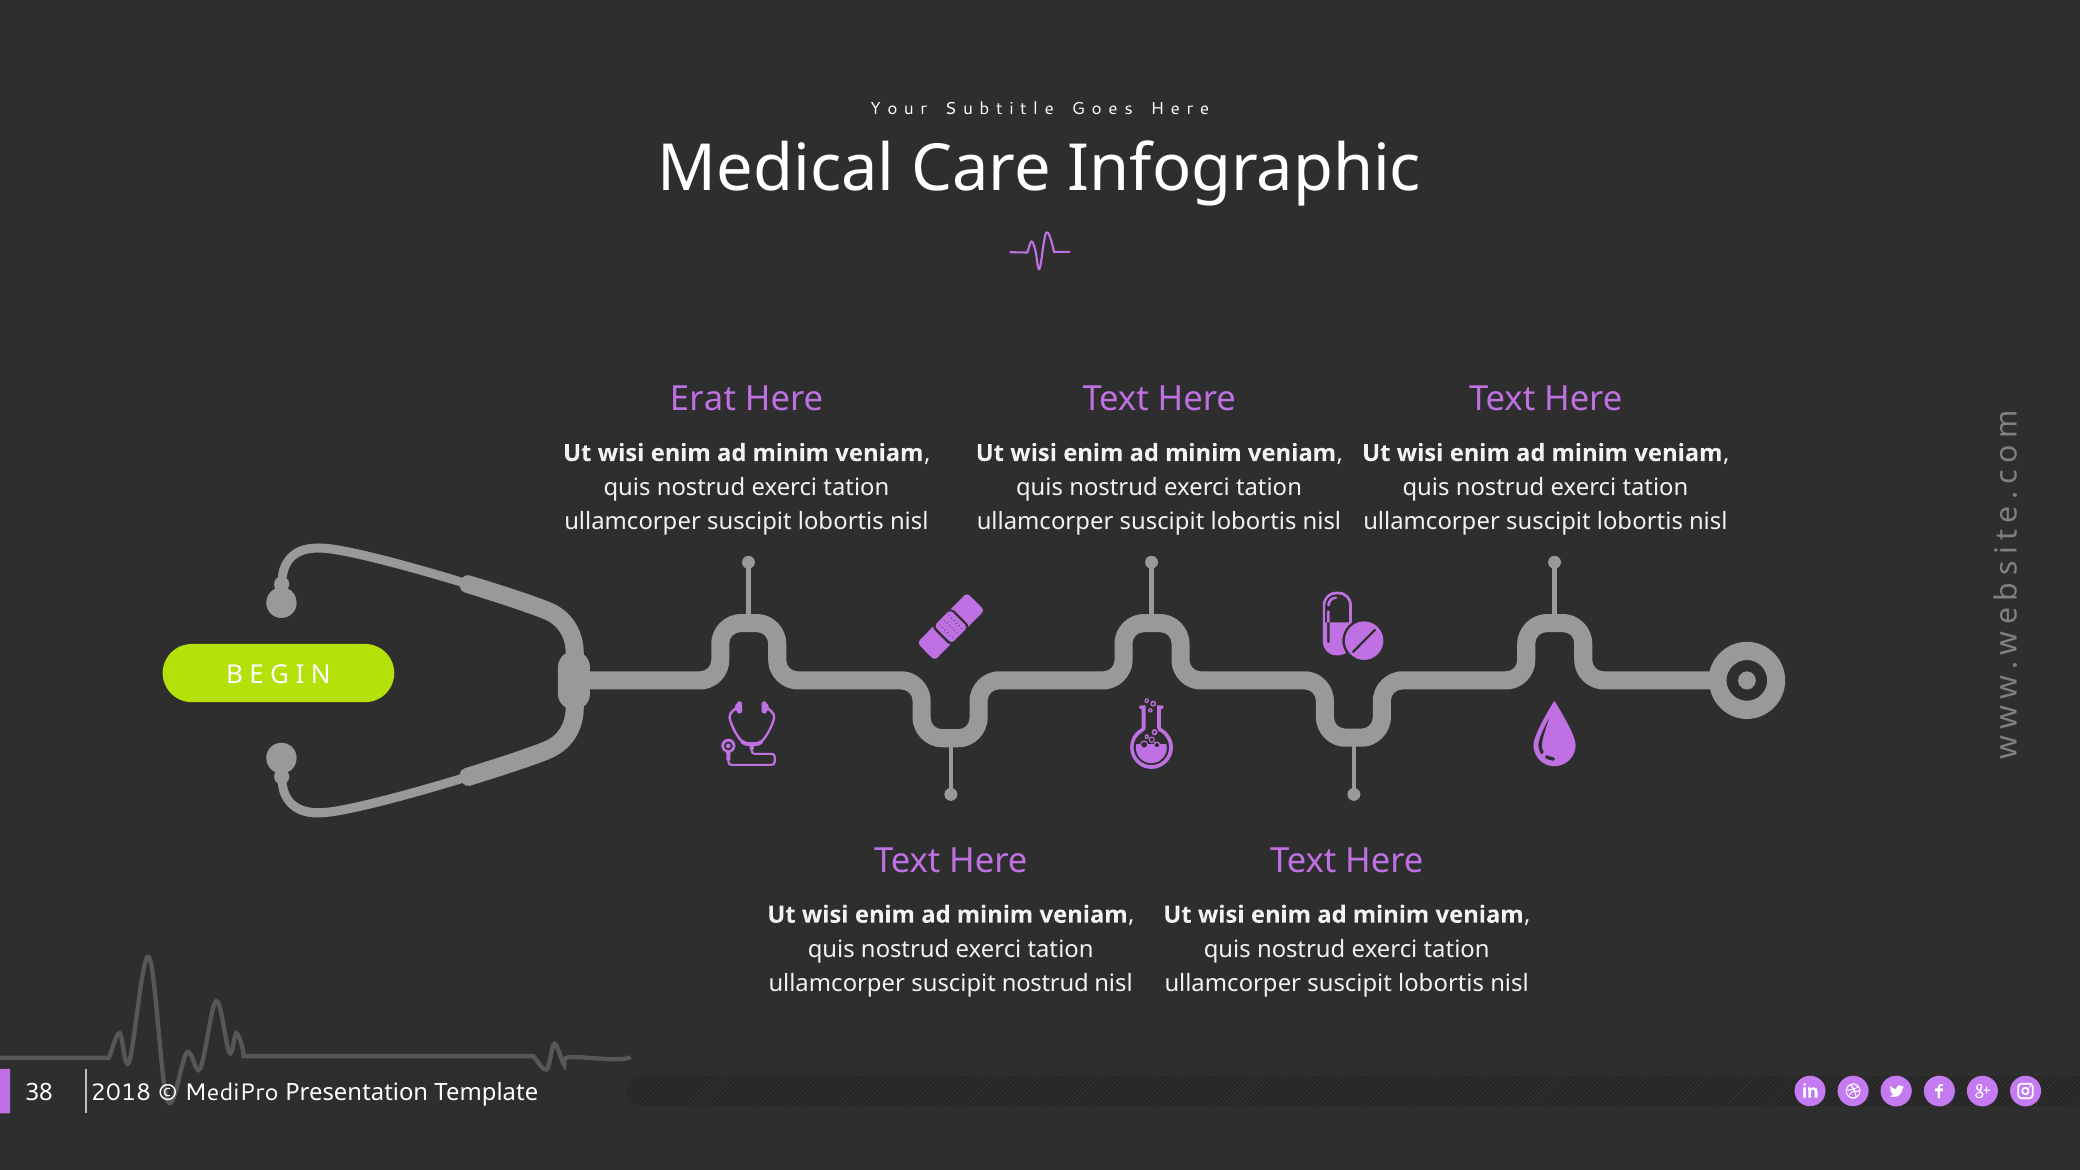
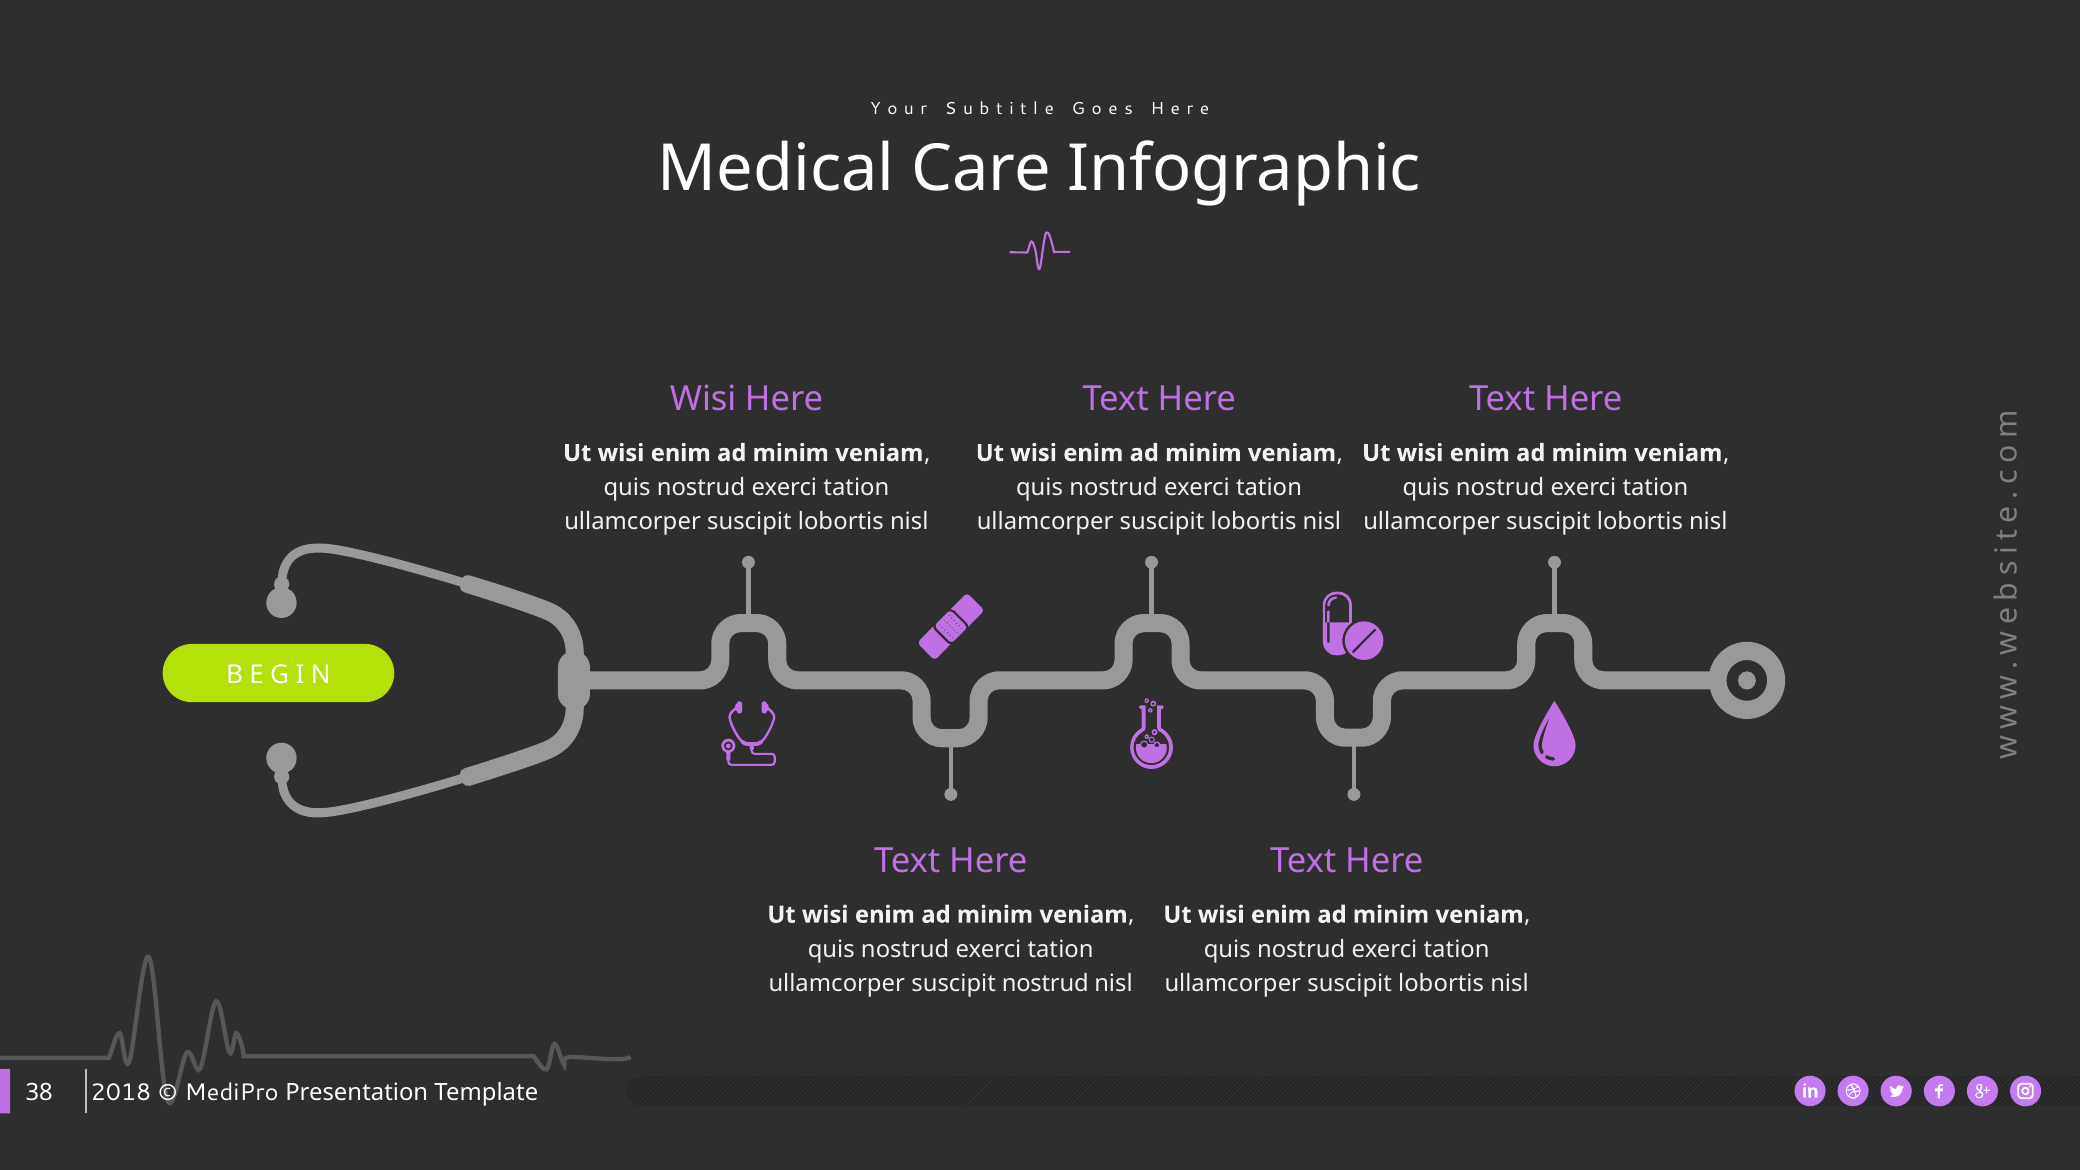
Erat: Erat -> Wisi (703, 399)
